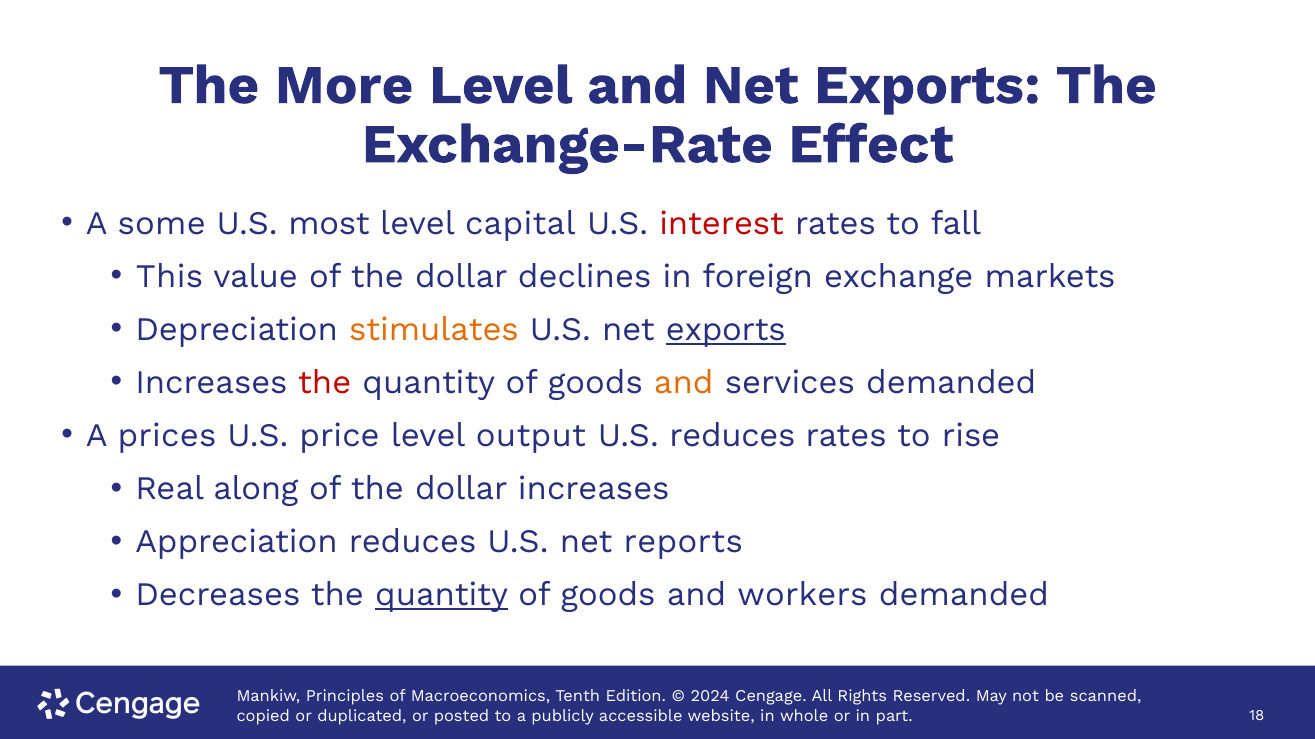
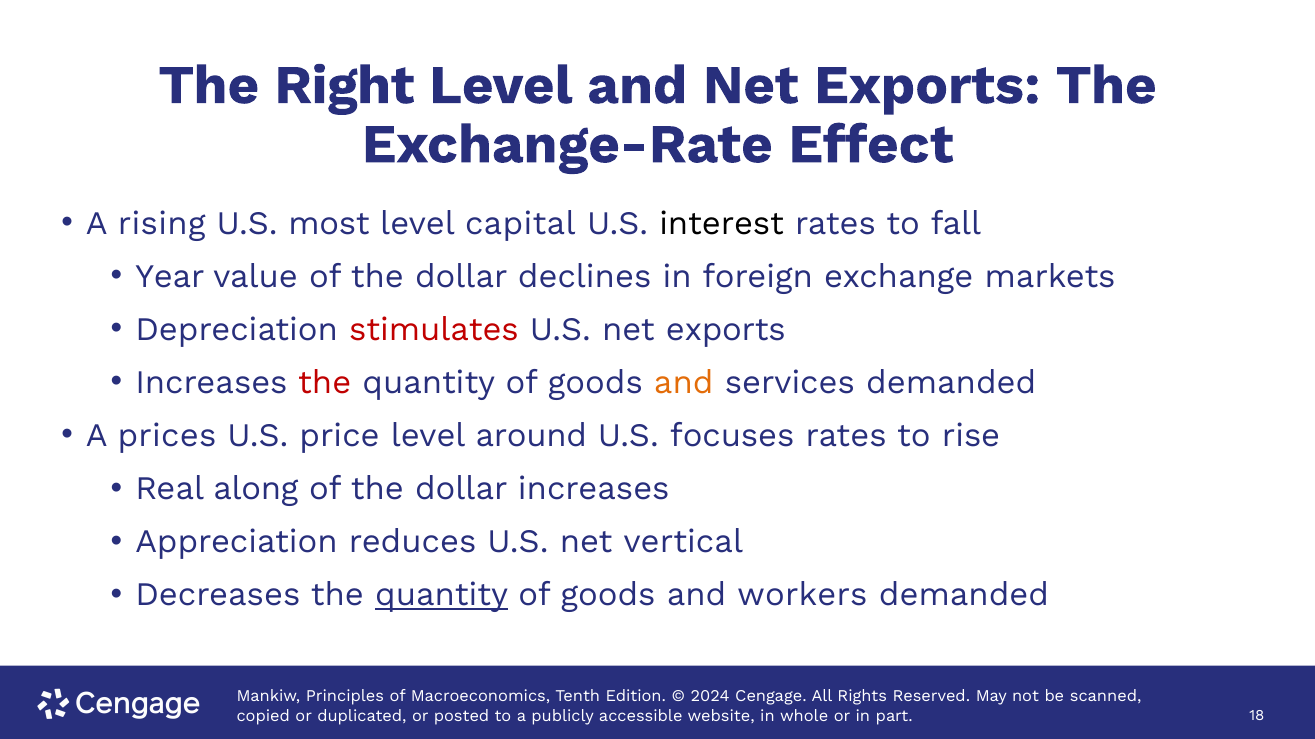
More: More -> Right (344, 85)
some: some -> rising (162, 224)
interest colour: red -> black (722, 224)
This: This -> Year (170, 277)
stimulates colour: orange -> red (434, 330)
exports underline: present -> none (726, 330)
output: output -> around (531, 436)
U.S reduces: reduces -> focuses (732, 436)
reports: reports -> vertical (683, 543)
